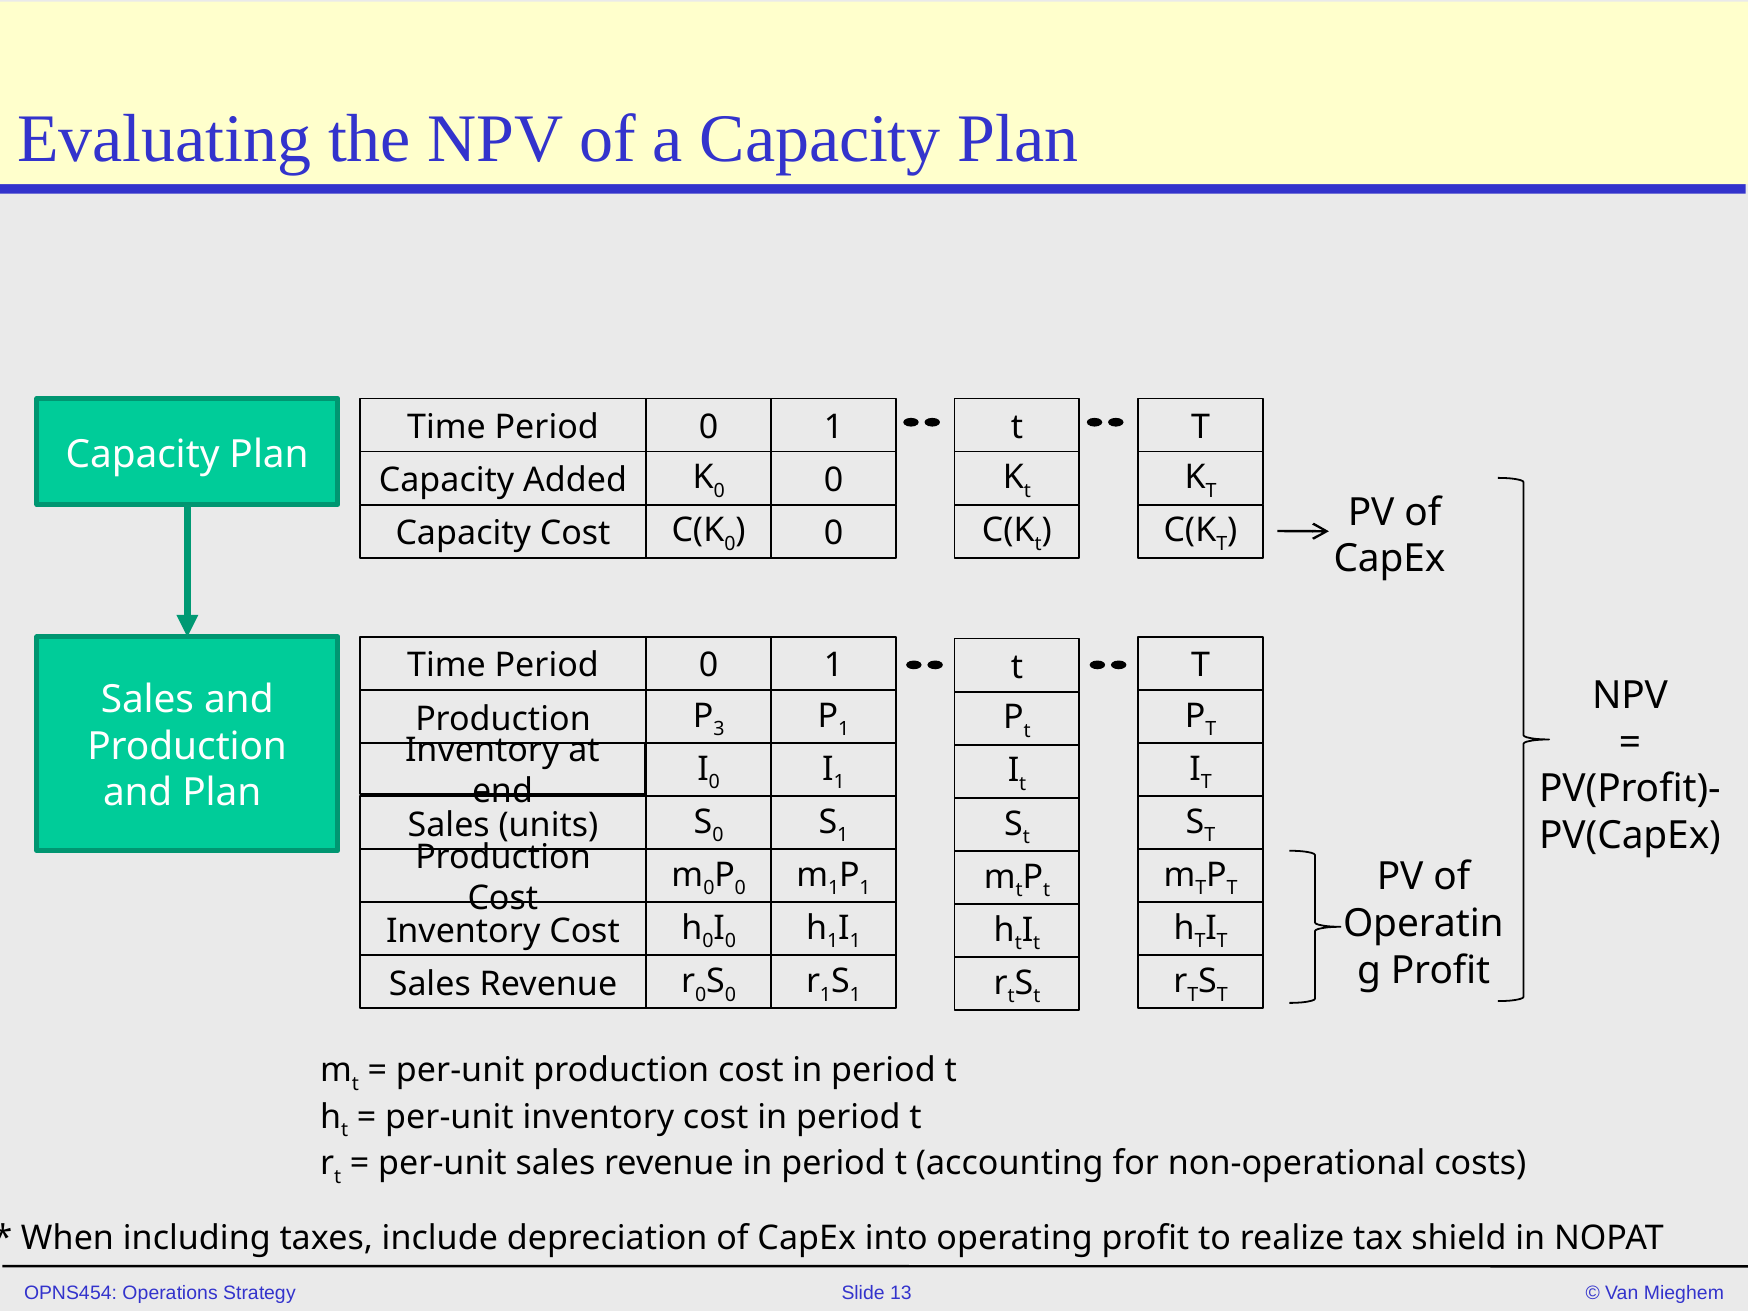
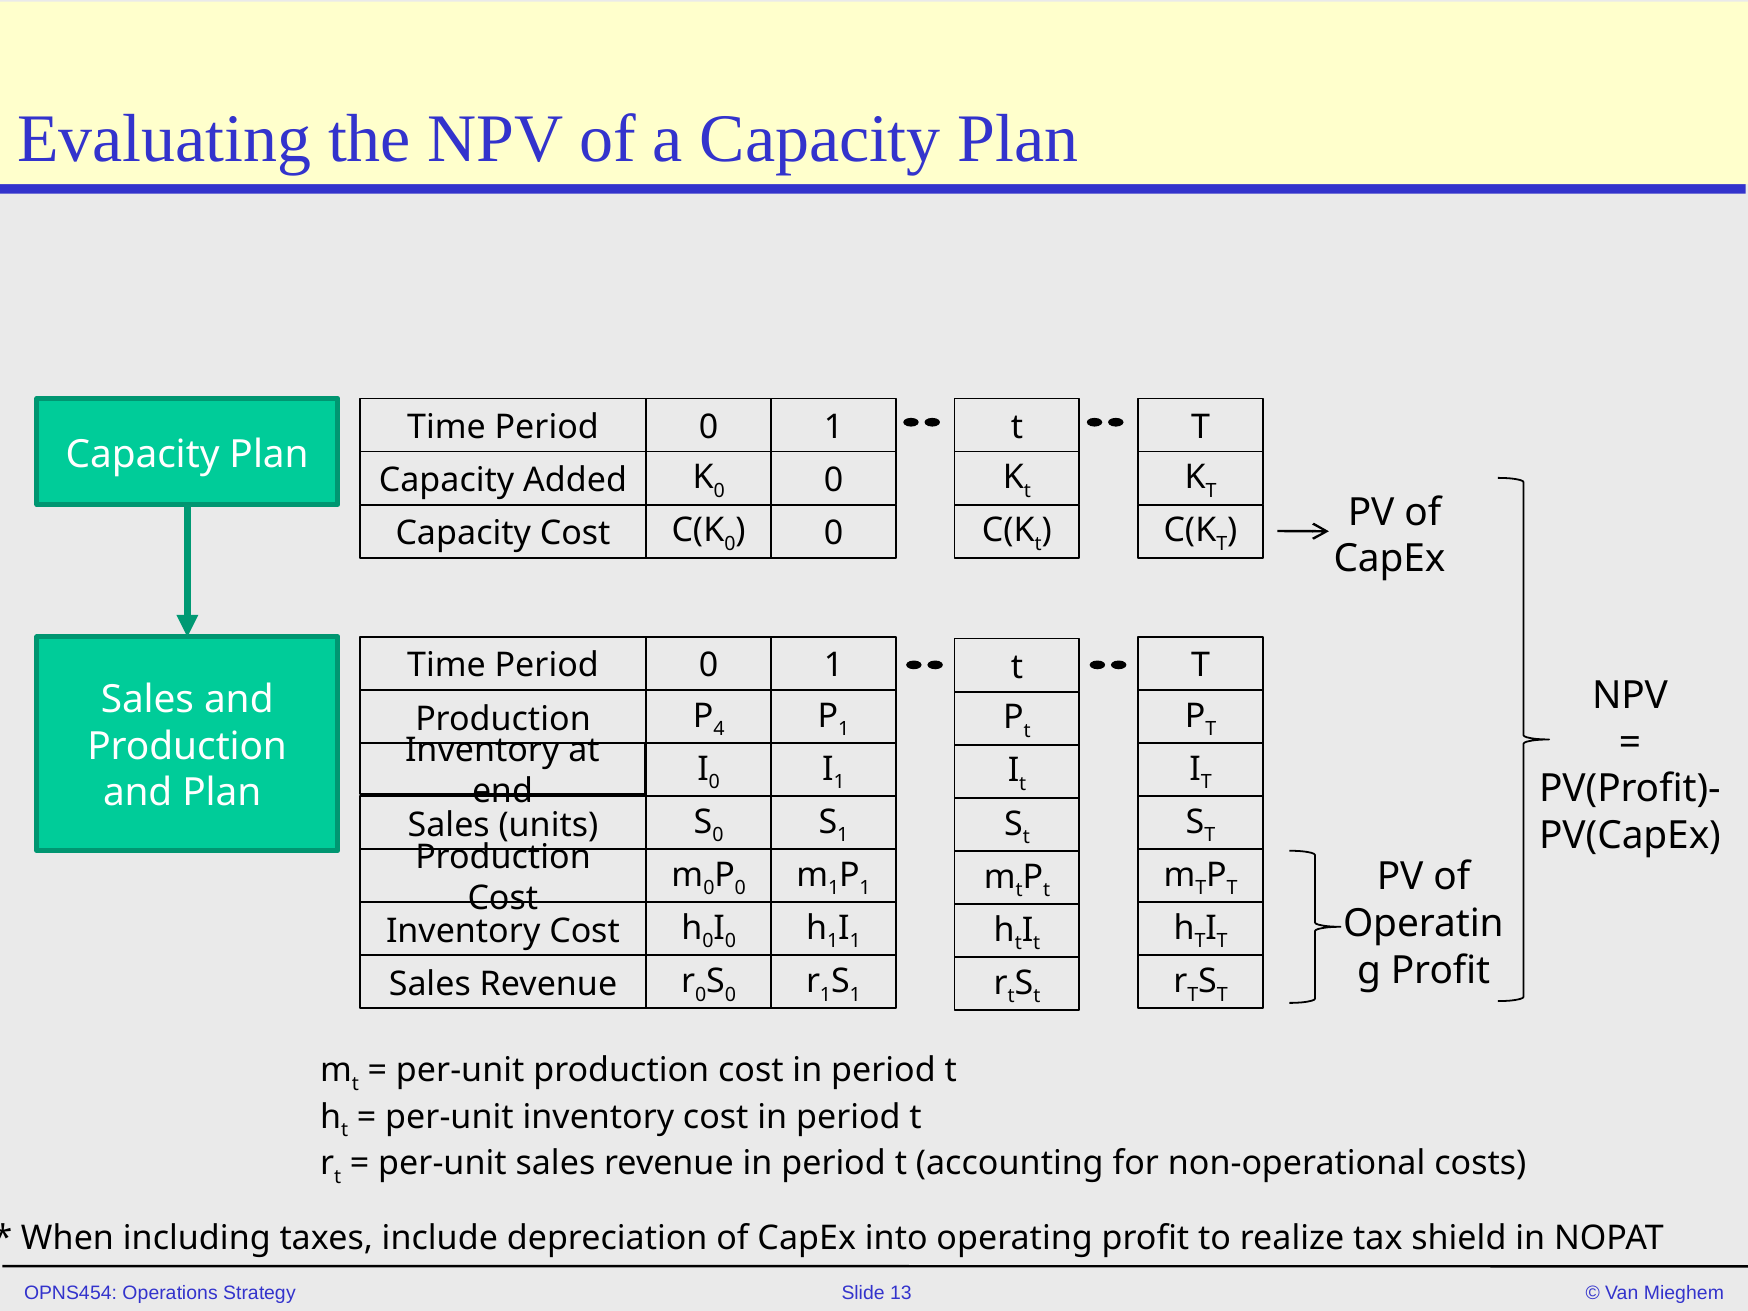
3: 3 -> 4 (719, 729)
